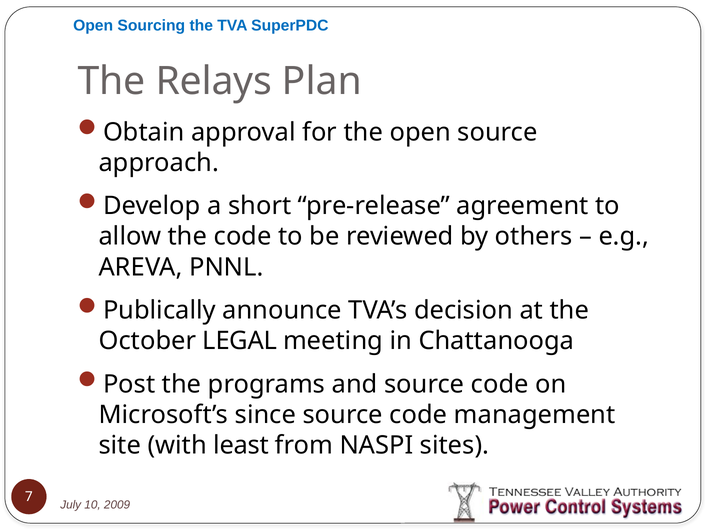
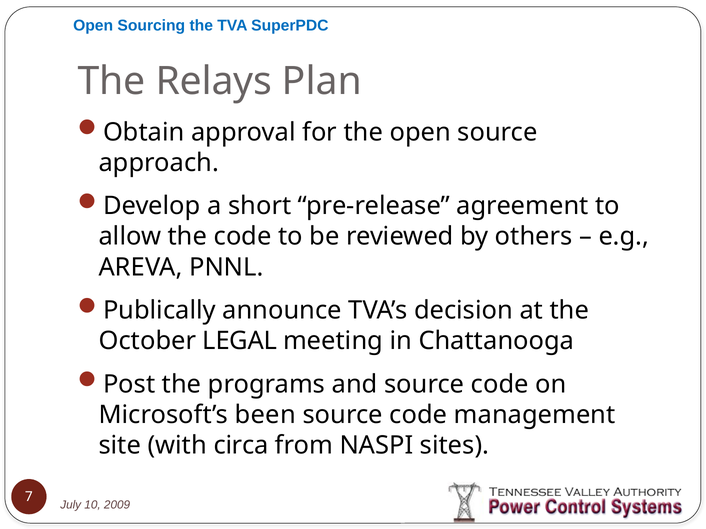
since: since -> been (265, 415)
least: least -> circa (241, 446)
